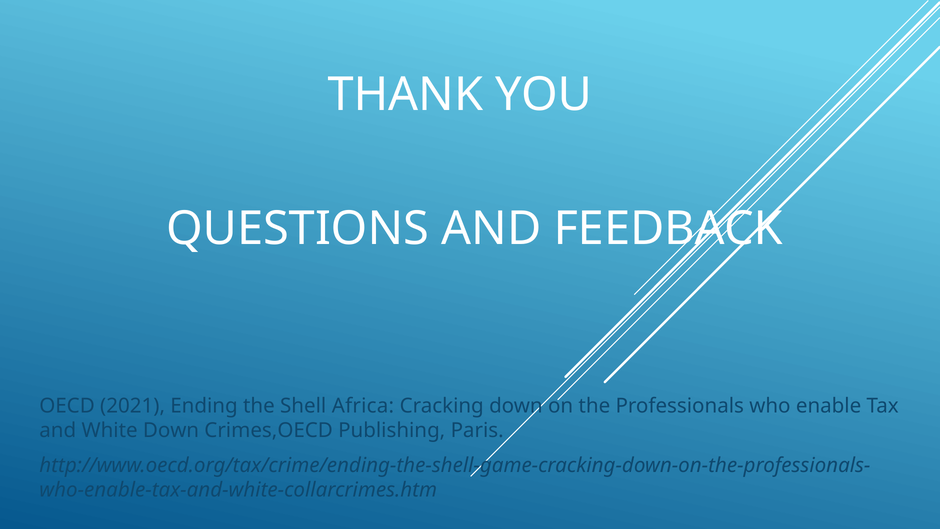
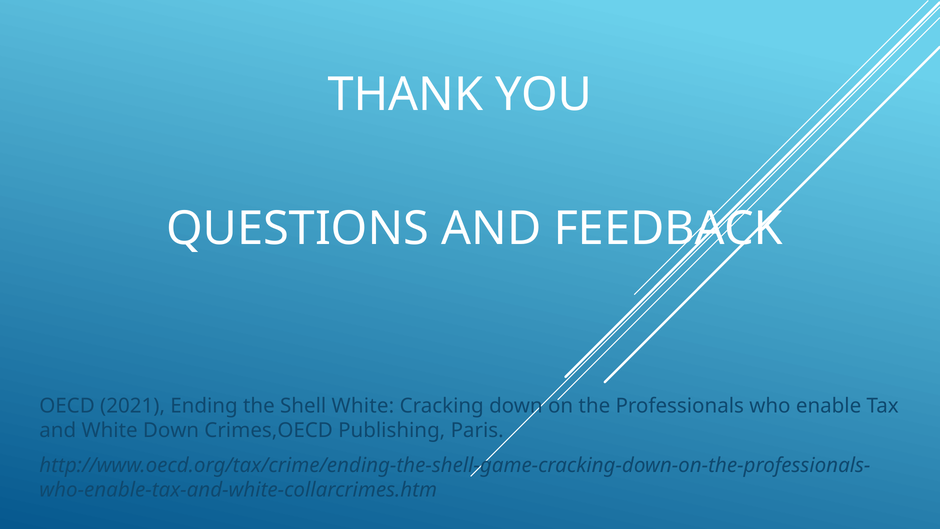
Shell Africa: Africa -> White (363, 406)
